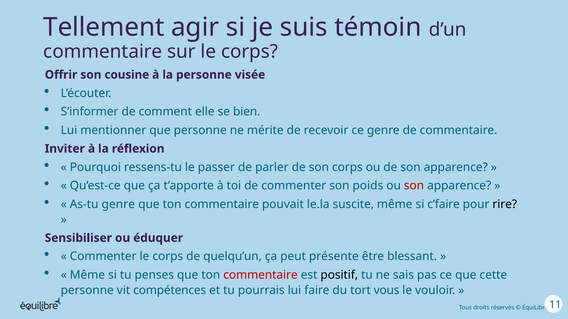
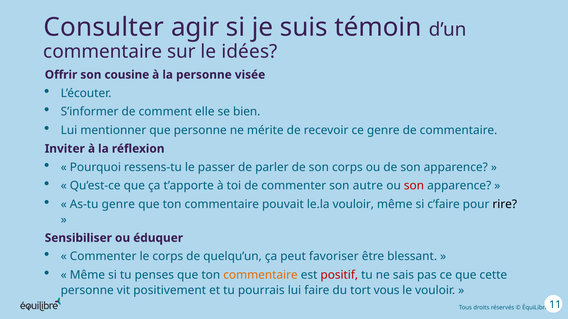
Tellement: Tellement -> Consulter (104, 27)
sur le corps: corps -> idées (249, 52)
poids: poids -> autre (368, 186)
le.la suscite: suscite -> vouloir (353, 204)
présente: présente -> favoriser (334, 257)
commentaire colour: red -> orange (260, 275)
positif colour: black -> red (339, 275)
compétences: compétences -> positivement (170, 291)
